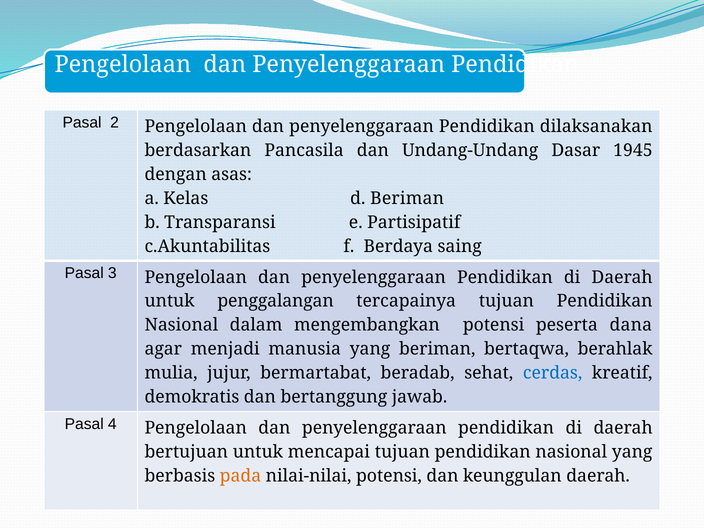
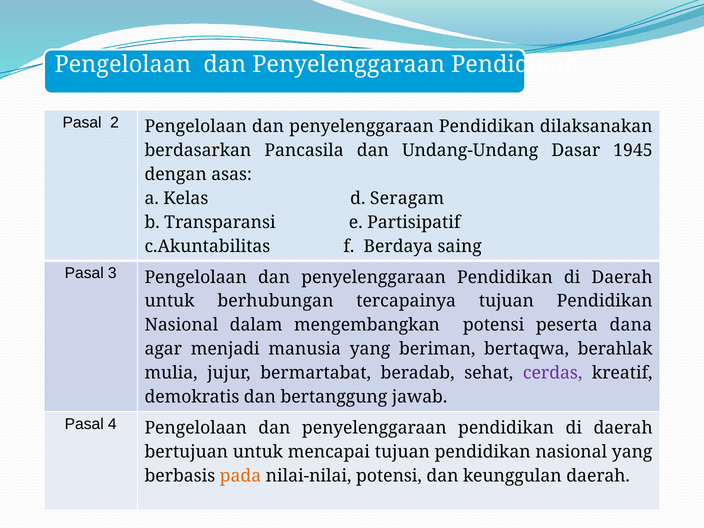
d Beriman: Beriman -> Seragam (407, 198)
penggalangan: penggalangan -> berhubungan (275, 301)
cerdas colour: blue -> purple (553, 373)
